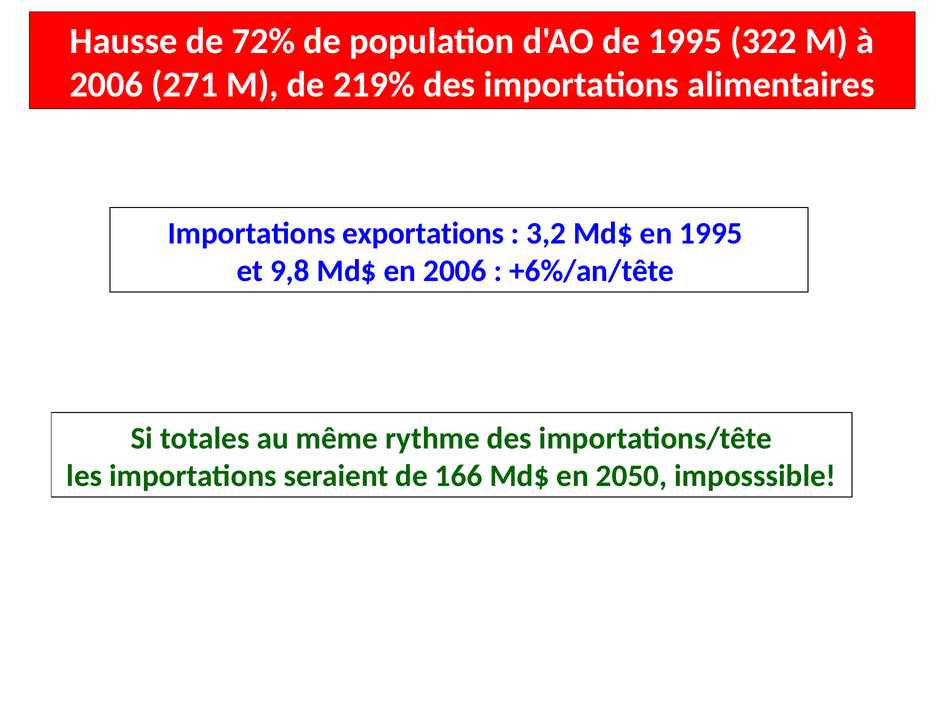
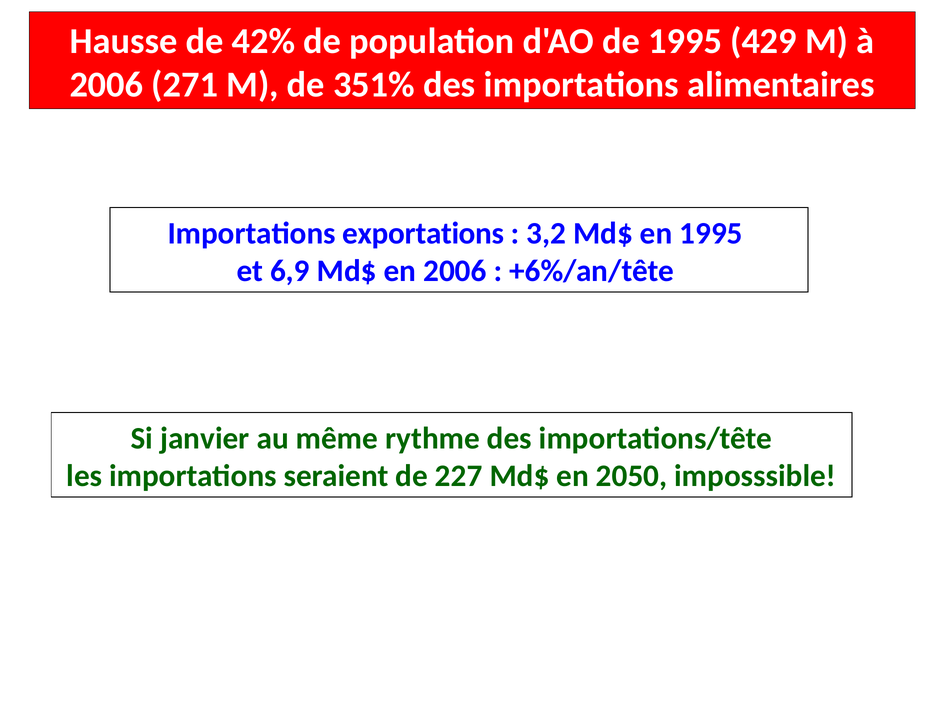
72%: 72% -> 42% (263, 41)
322: 322 -> 429 (764, 41)
219%: 219% -> 351% (374, 85)
9,8: 9,8 -> 6,9 (290, 271)
totales: totales -> janvier (205, 438)
166: 166 -> 227 (459, 476)
